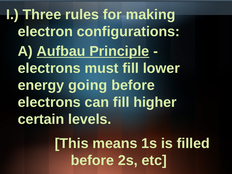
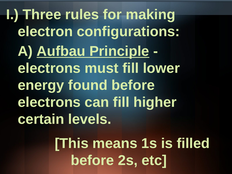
going: going -> found (88, 85)
